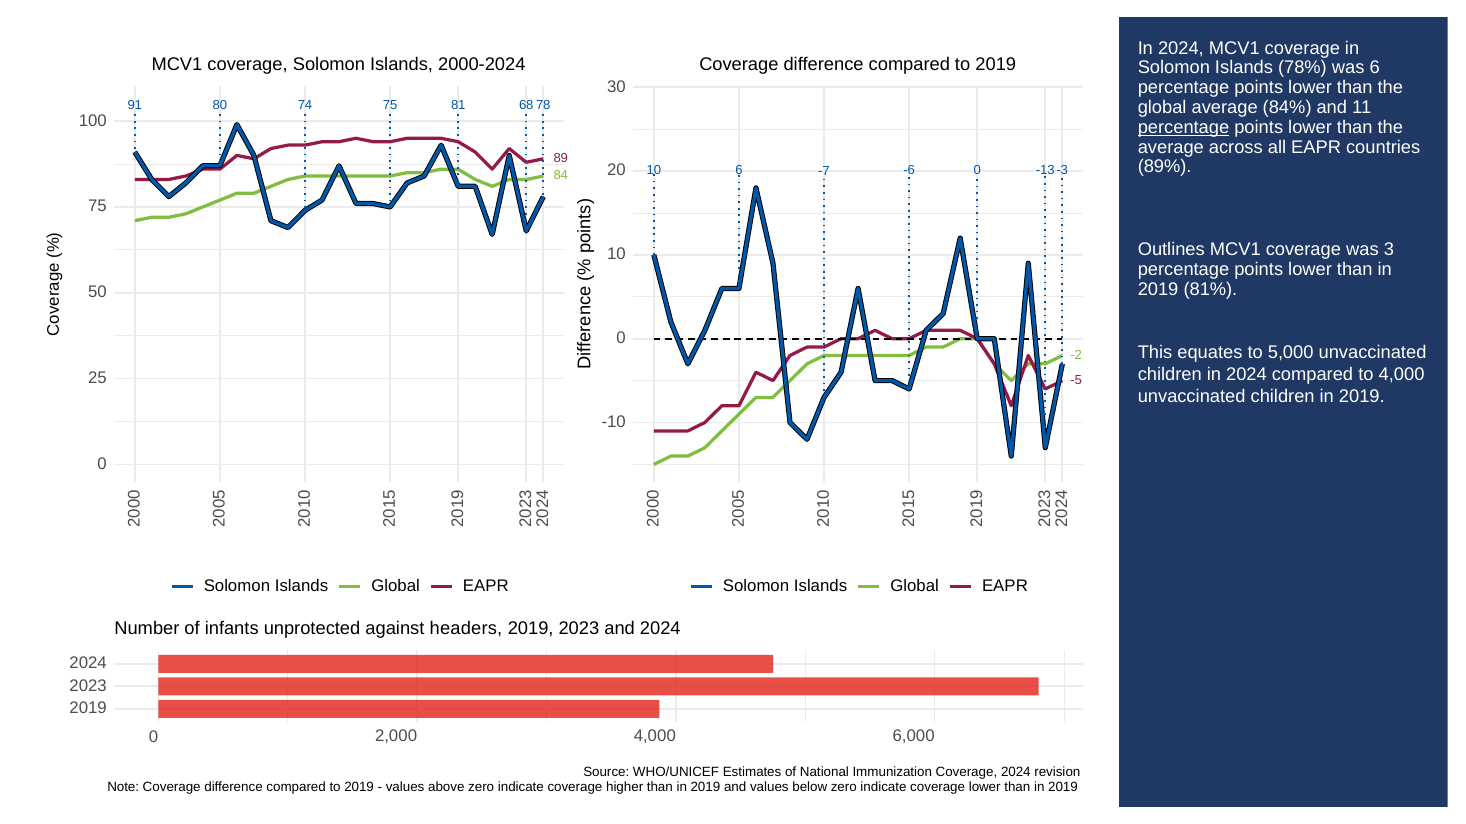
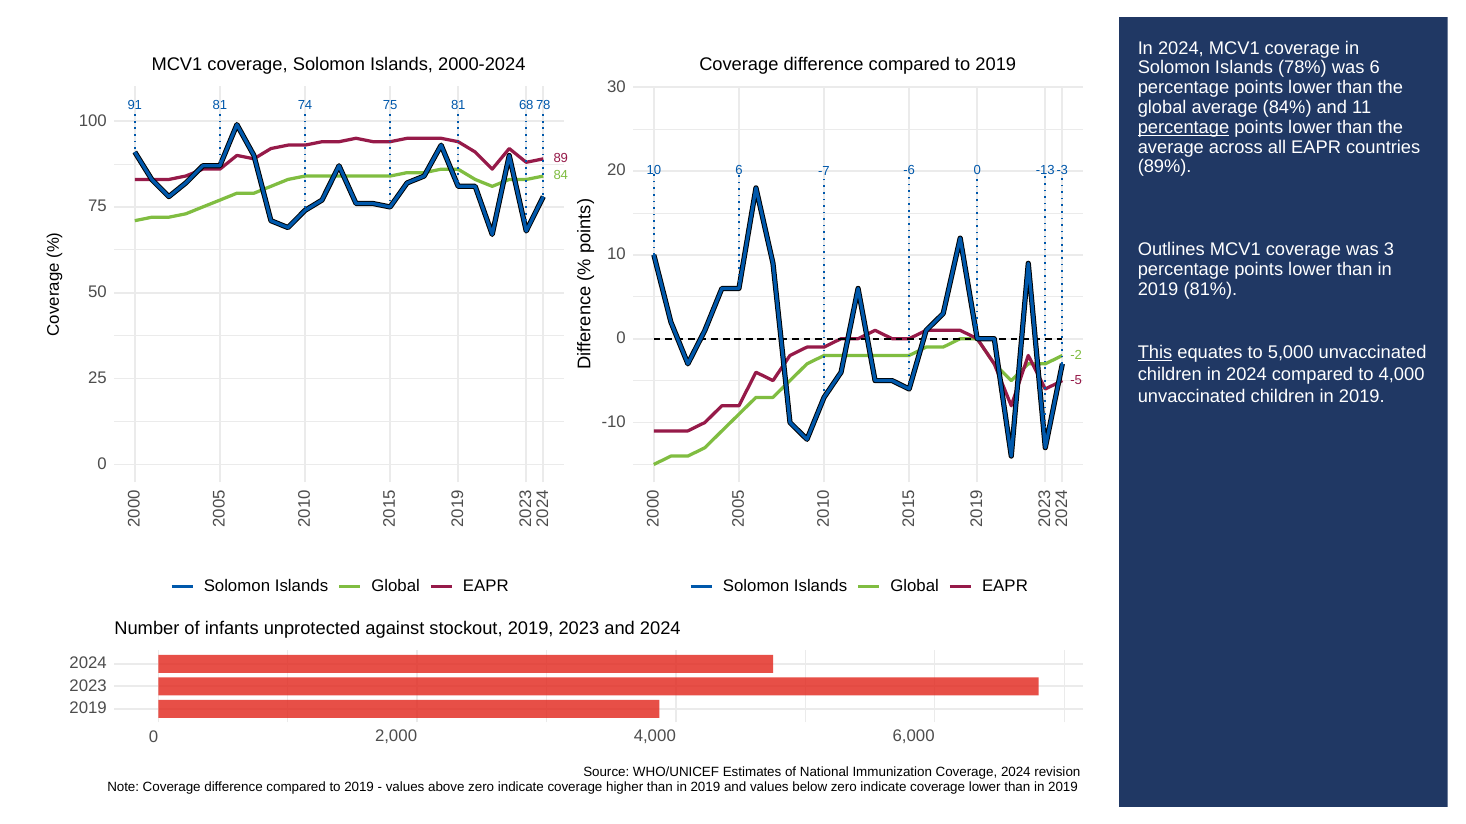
91 80: 80 -> 81 (220, 105)
This underline: none -> present (1155, 353)
headers: headers -> stockout (466, 629)
